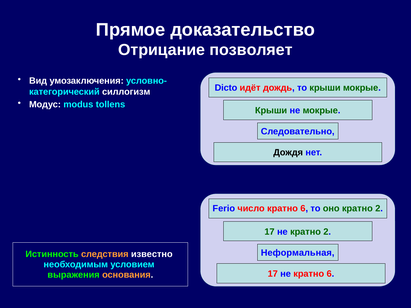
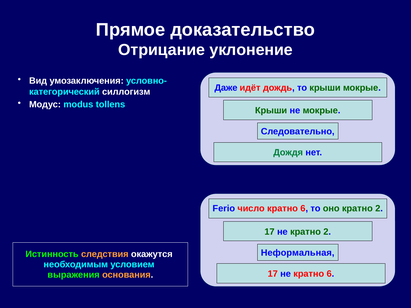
позволяет: позволяет -> уклонение (251, 50)
Dicto: Dicto -> Даже (226, 88)
Дождя colour: black -> green (288, 153)
известно: известно -> окажутся (152, 254)
